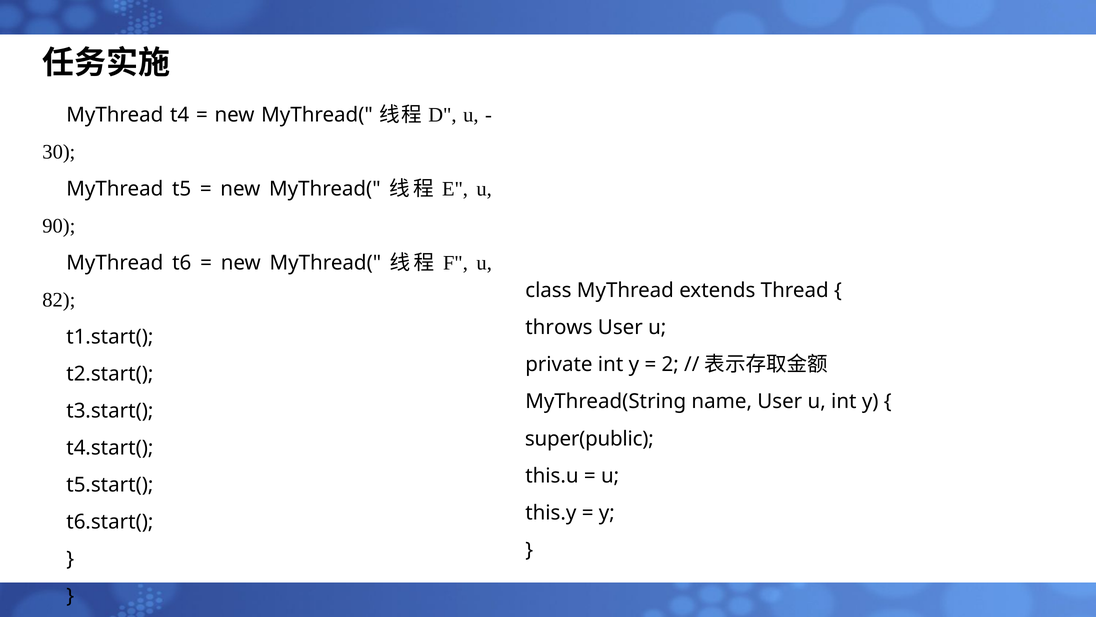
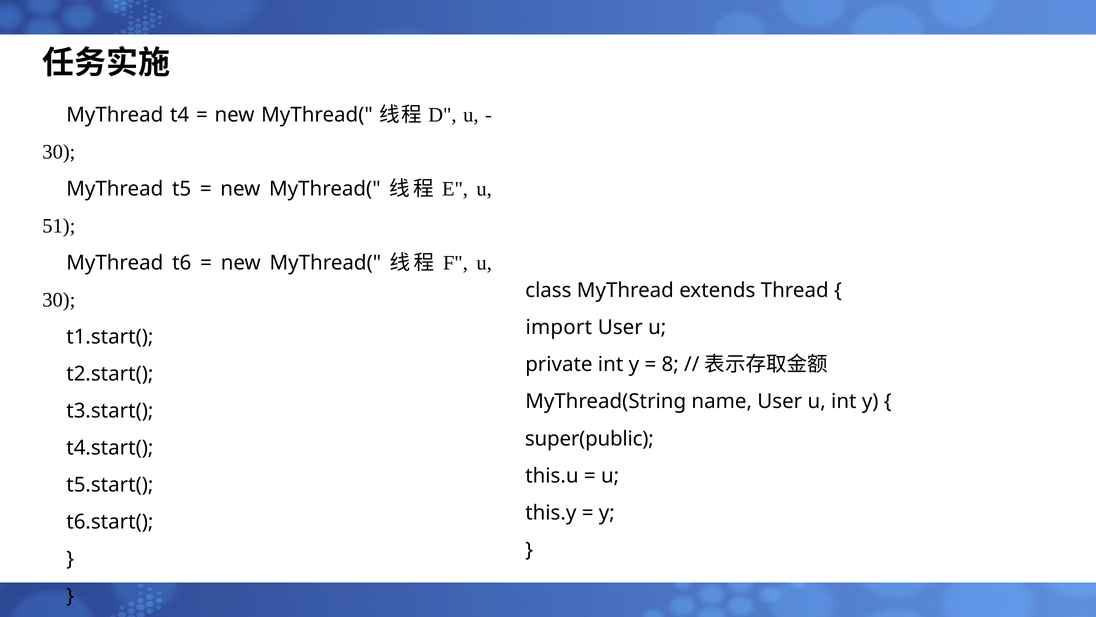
90: 90 -> 51 (59, 226)
82: 82 -> 30 (59, 300)
throws: throws -> import (559, 327)
2: 2 -> 8 (670, 364)
